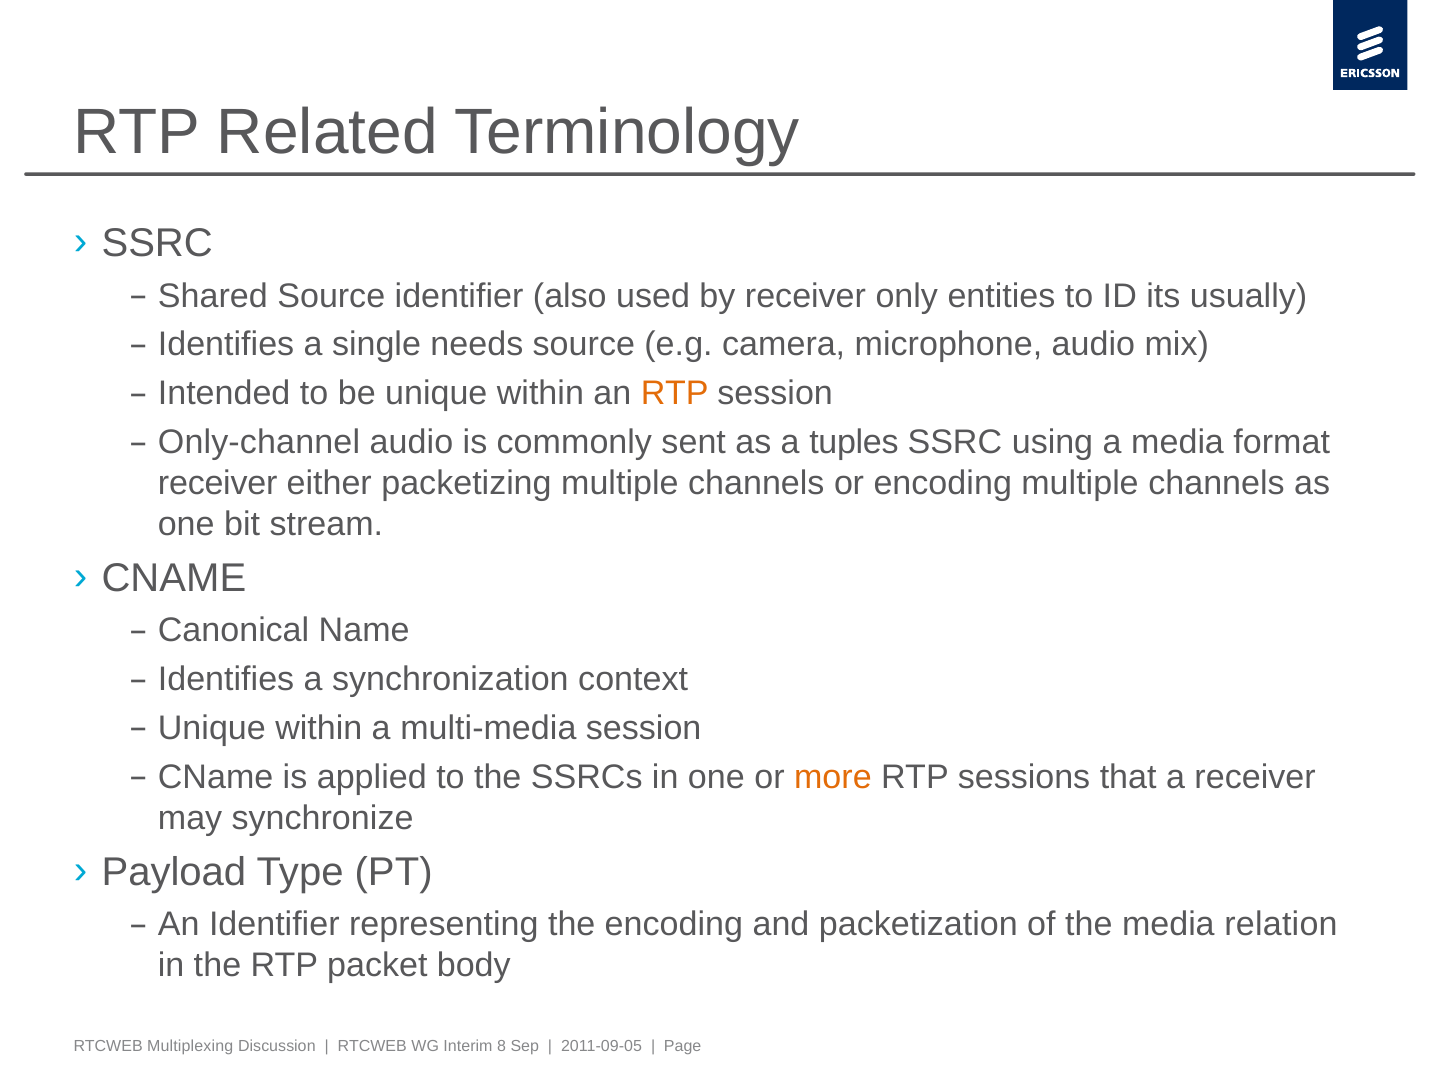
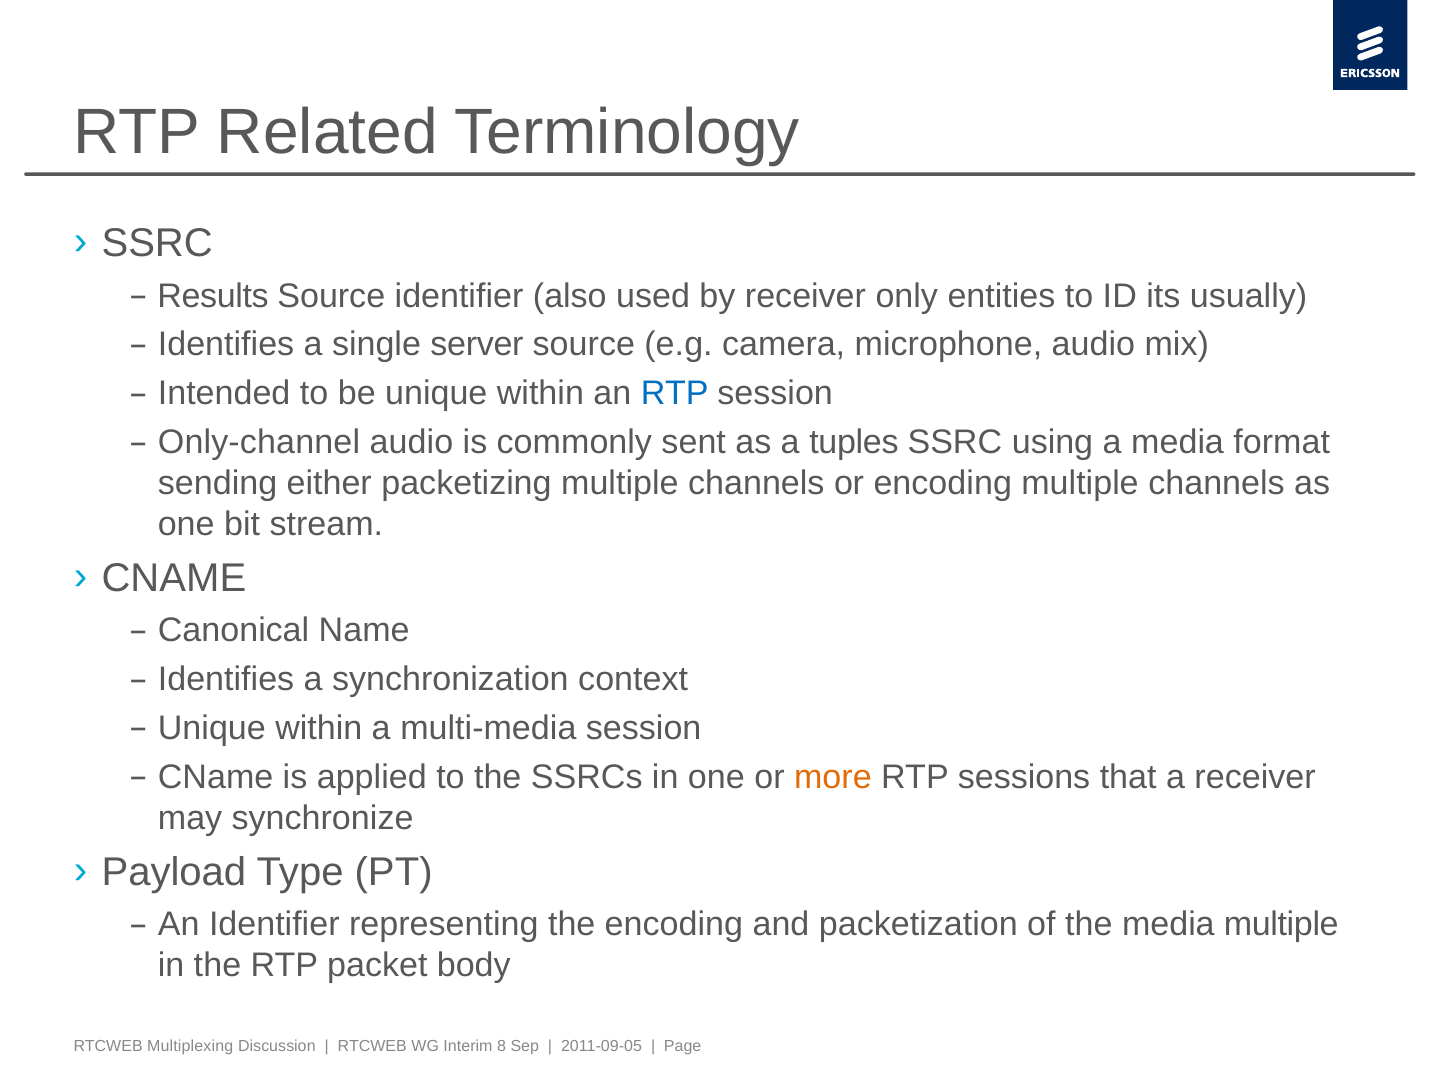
Shared: Shared -> Results (213, 296)
needs: needs -> server (477, 345)
RTP colour: orange -> blue (675, 393)
receiver: receiver -> sending (218, 483)
media relation: relation -> multiple (1281, 924)
